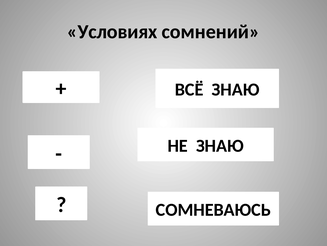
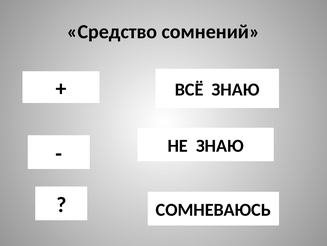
Условиях: Условиях -> Средство (112, 32)
